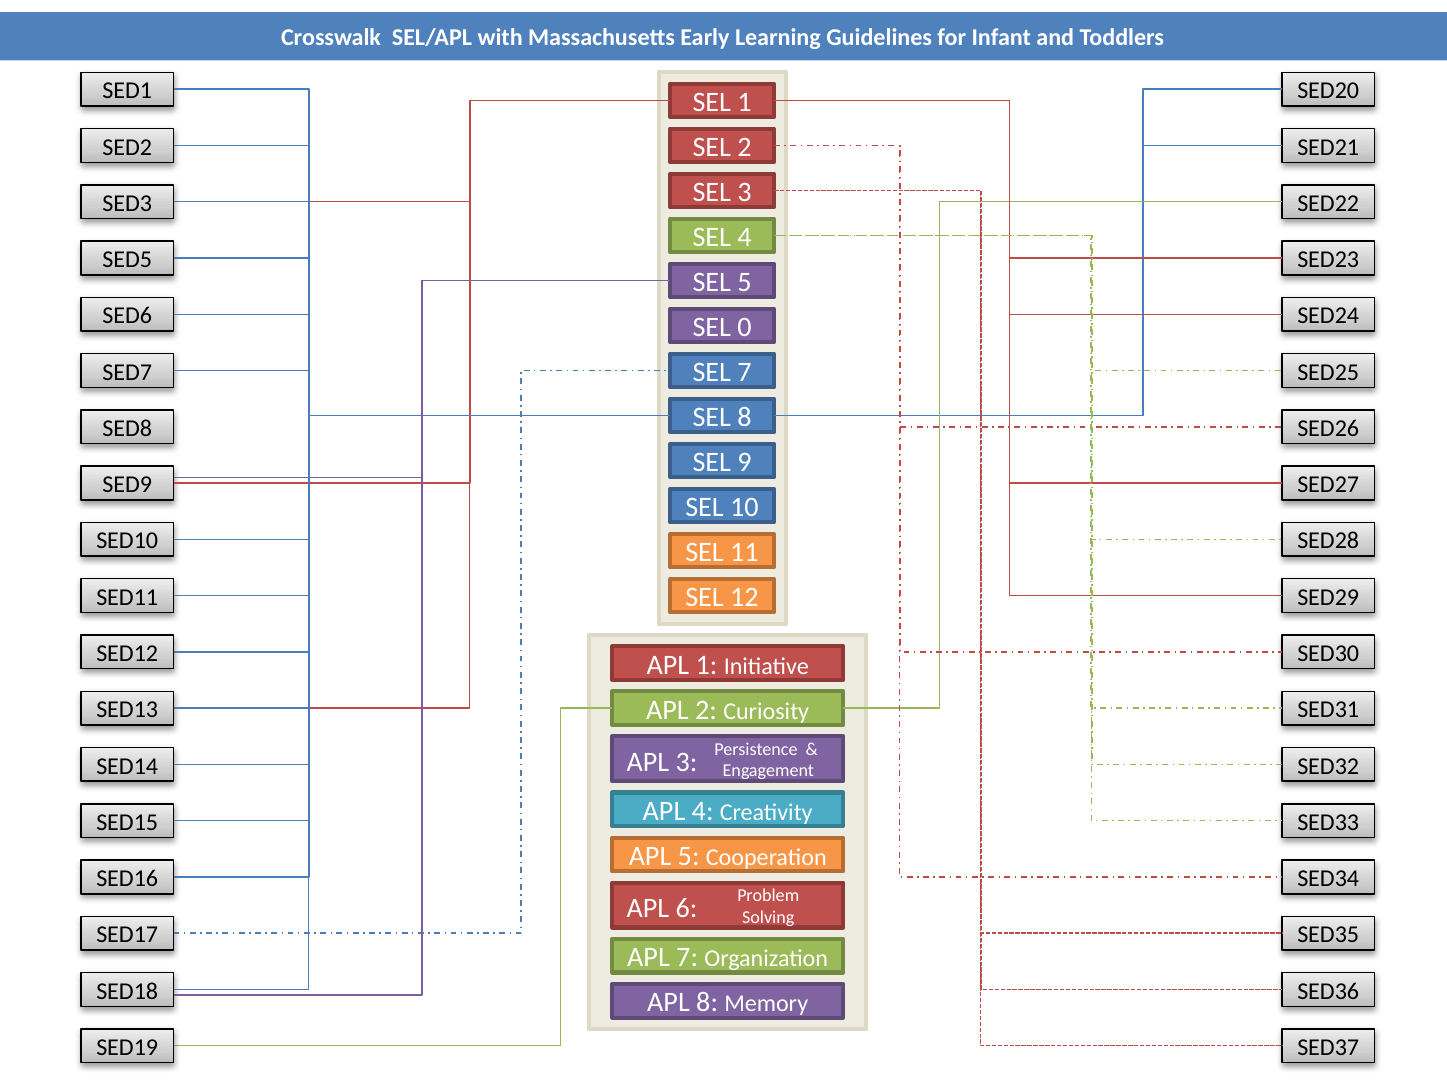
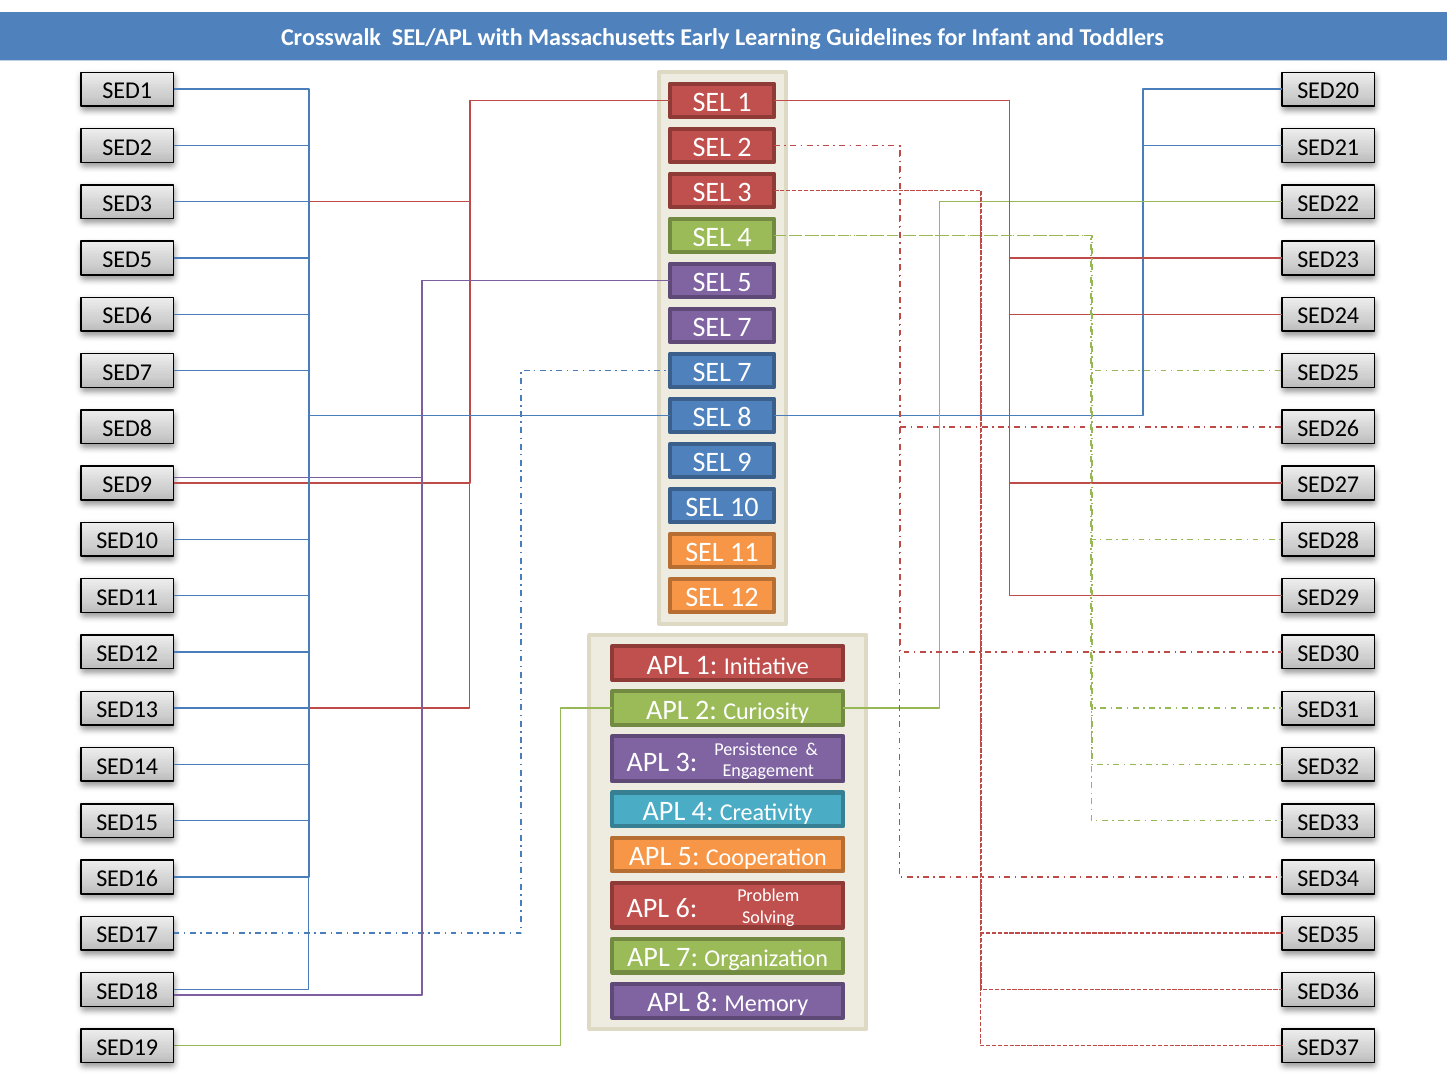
0: 0 -> 7 (744, 327)
